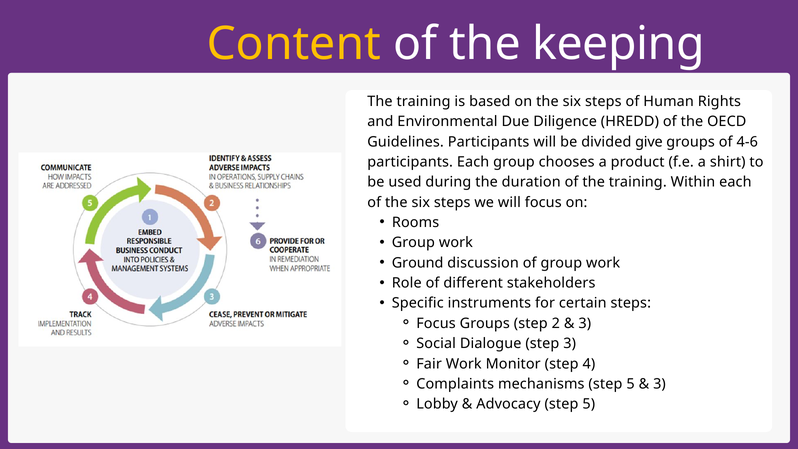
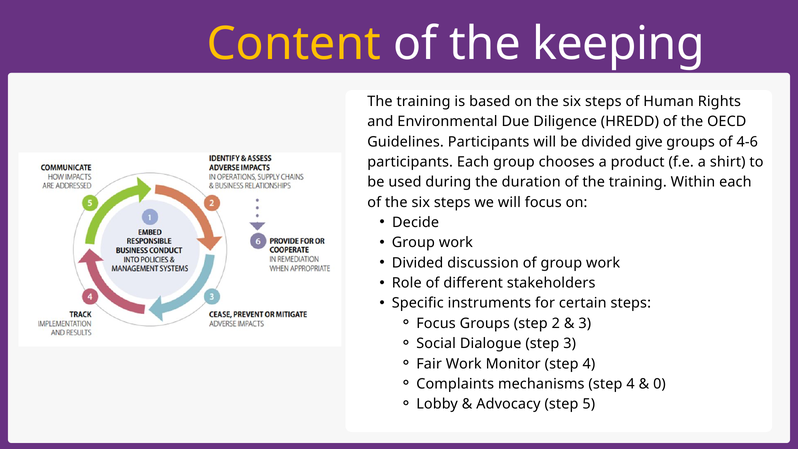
Rooms: Rooms -> Decide (416, 222)
Ground: Ground -> Divided (418, 263)
mechanisms step 5: 5 -> 4 (630, 384)
3: 3 -> 0 (659, 384)
